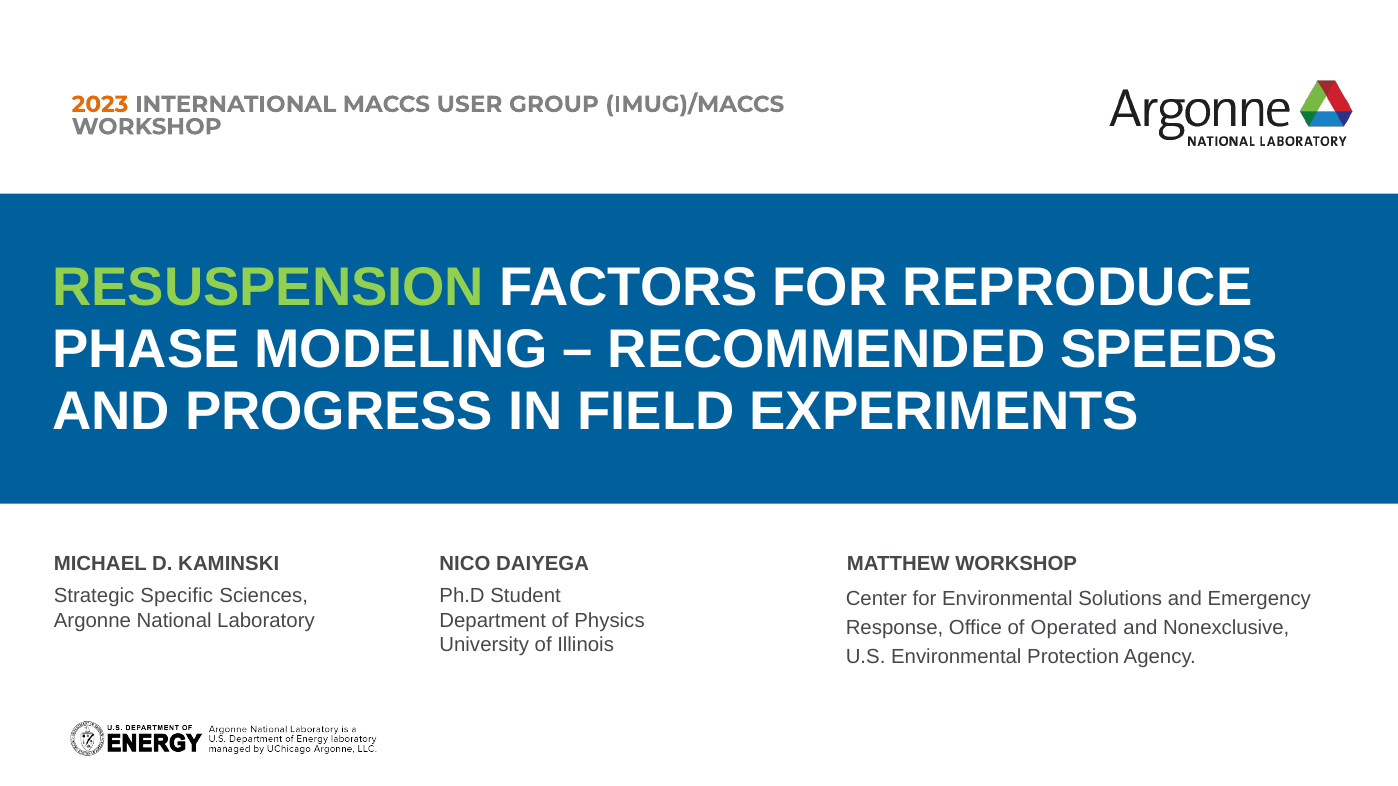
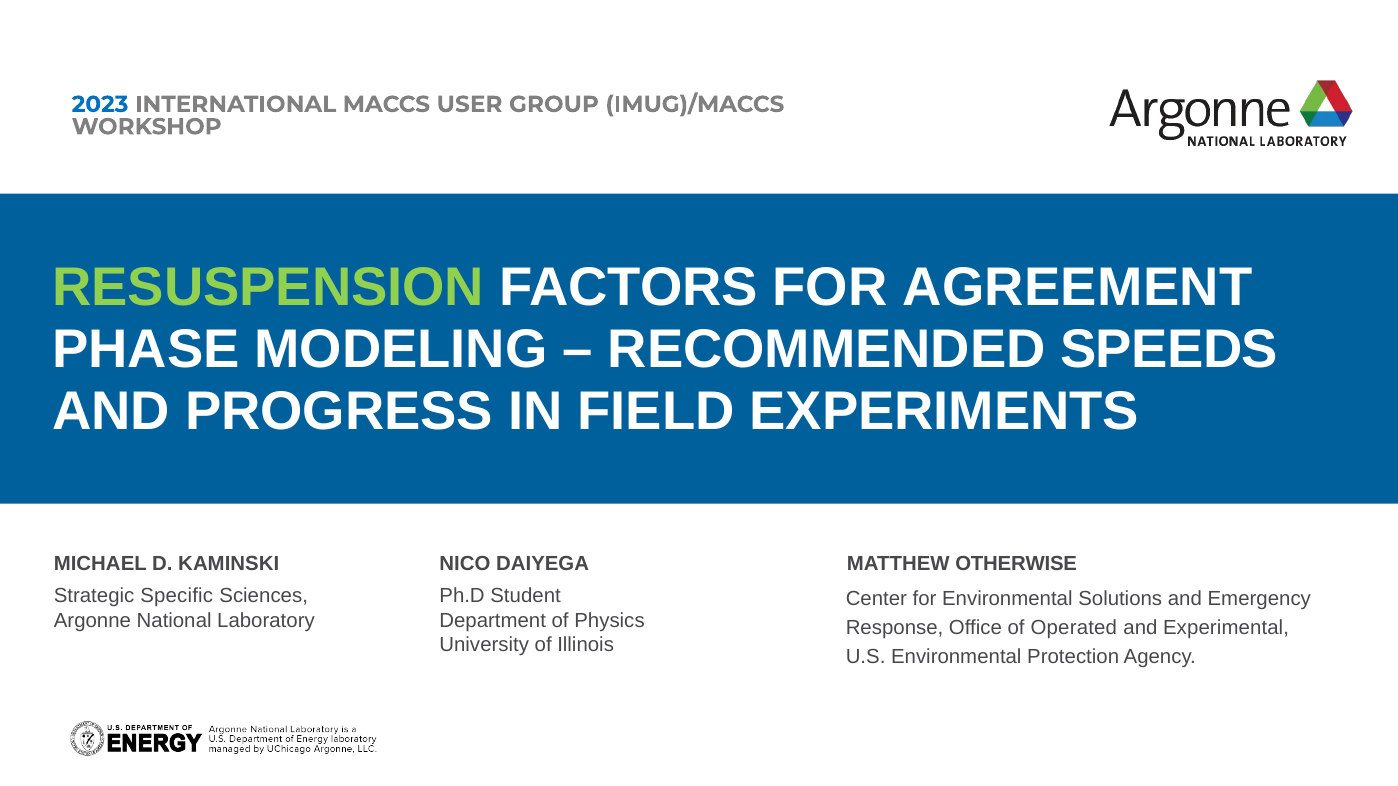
2023 colour: orange -> blue (100, 104)
REPRODUCE: REPRODUCE -> AGREEMENT (1077, 287)
MATTHEW WORKSHOP: WORKSHOP -> OTHERWISE (1016, 564)
Nonexclusive: Nonexclusive -> Experimental (1226, 628)
